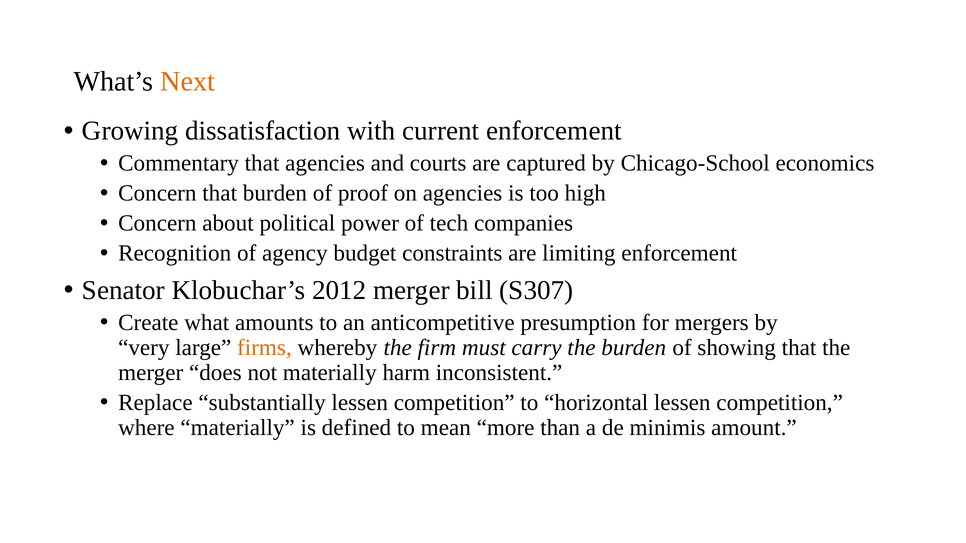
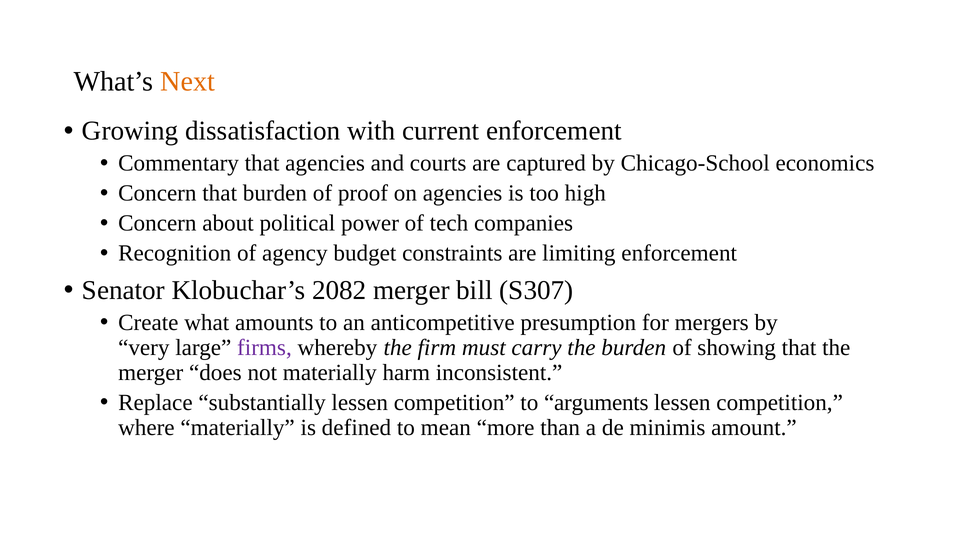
2012: 2012 -> 2082 (339, 291)
firms colour: orange -> purple (264, 348)
horizontal: horizontal -> arguments (596, 403)
